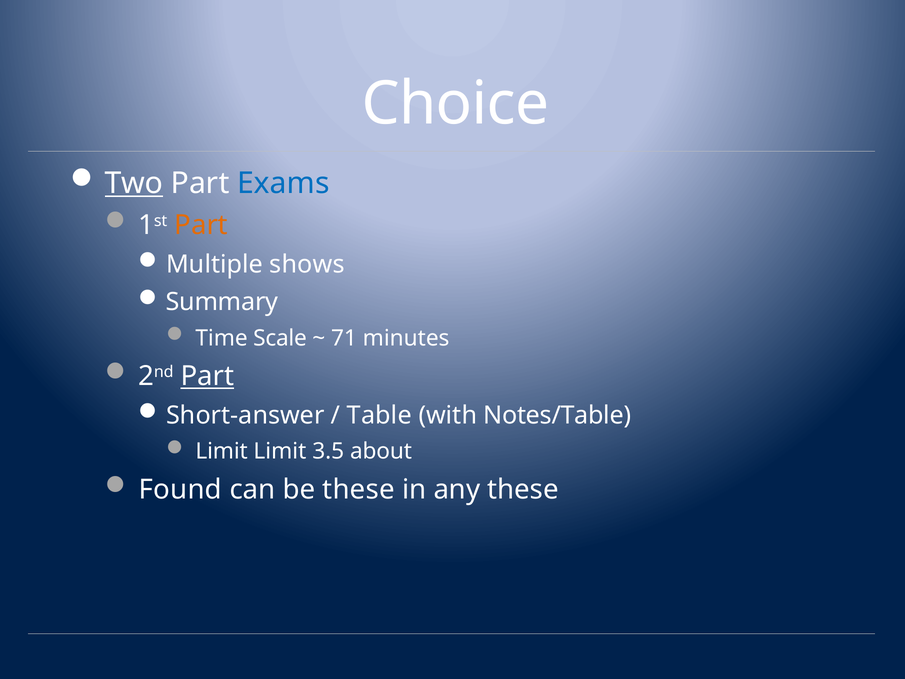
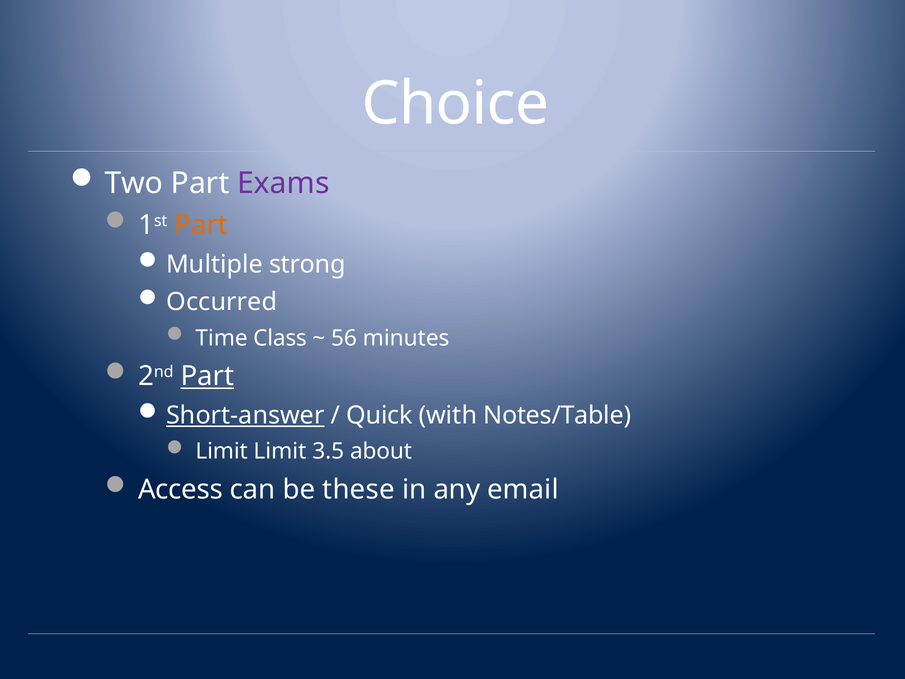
Two underline: present -> none (134, 183)
Exams colour: blue -> purple (283, 183)
shows: shows -> strong (307, 264)
Summary: Summary -> Occurred (222, 302)
Scale: Scale -> Class (280, 338)
71: 71 -> 56 (344, 338)
Short-answer underline: none -> present (245, 415)
Table: Table -> Quick (380, 415)
Found: Found -> Access (181, 489)
any these: these -> email (523, 489)
